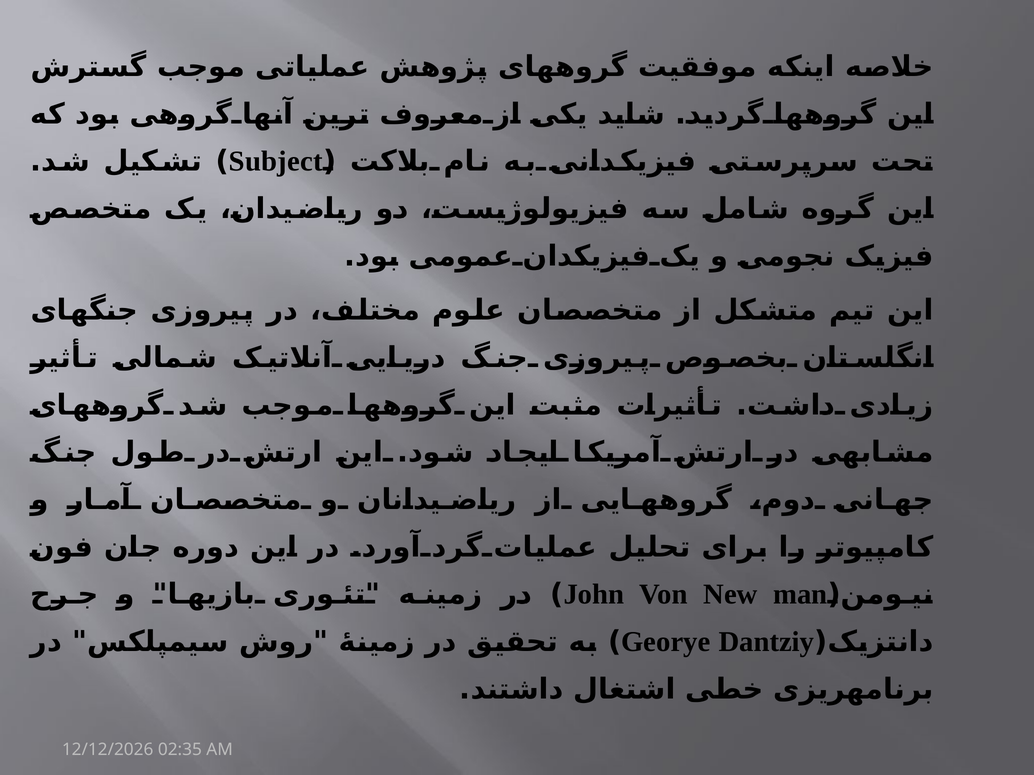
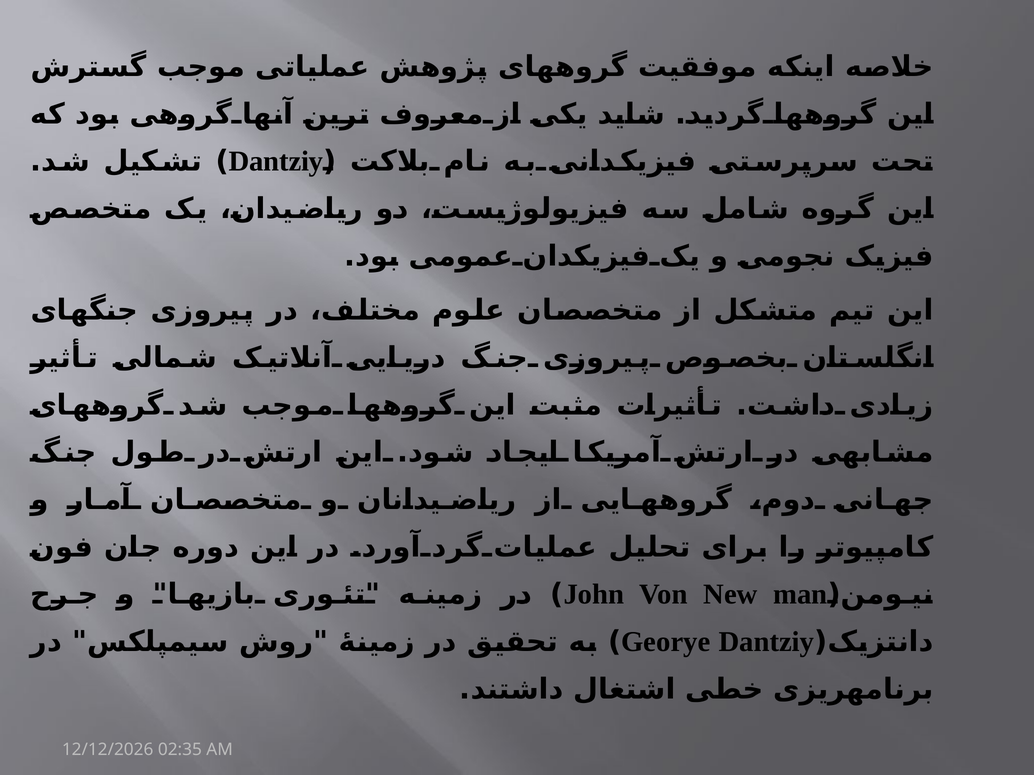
Subject: Subject -> Dantziy (276, 161)
